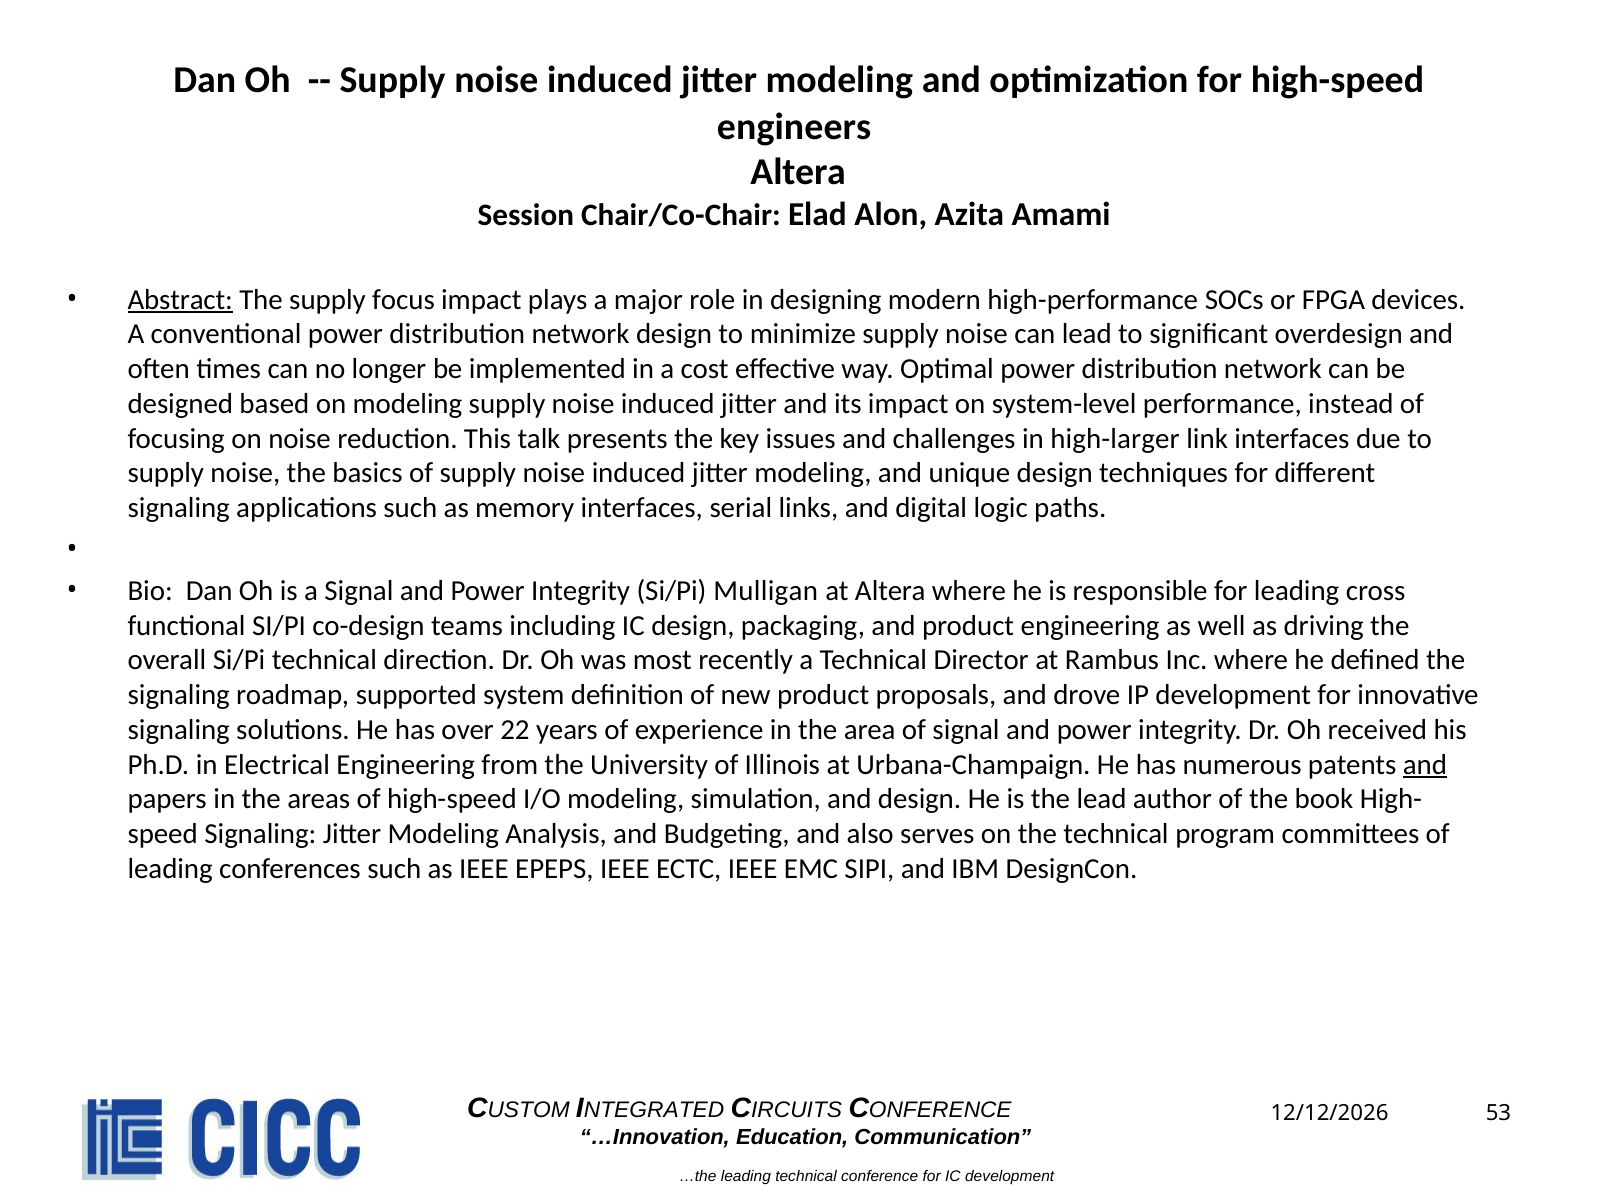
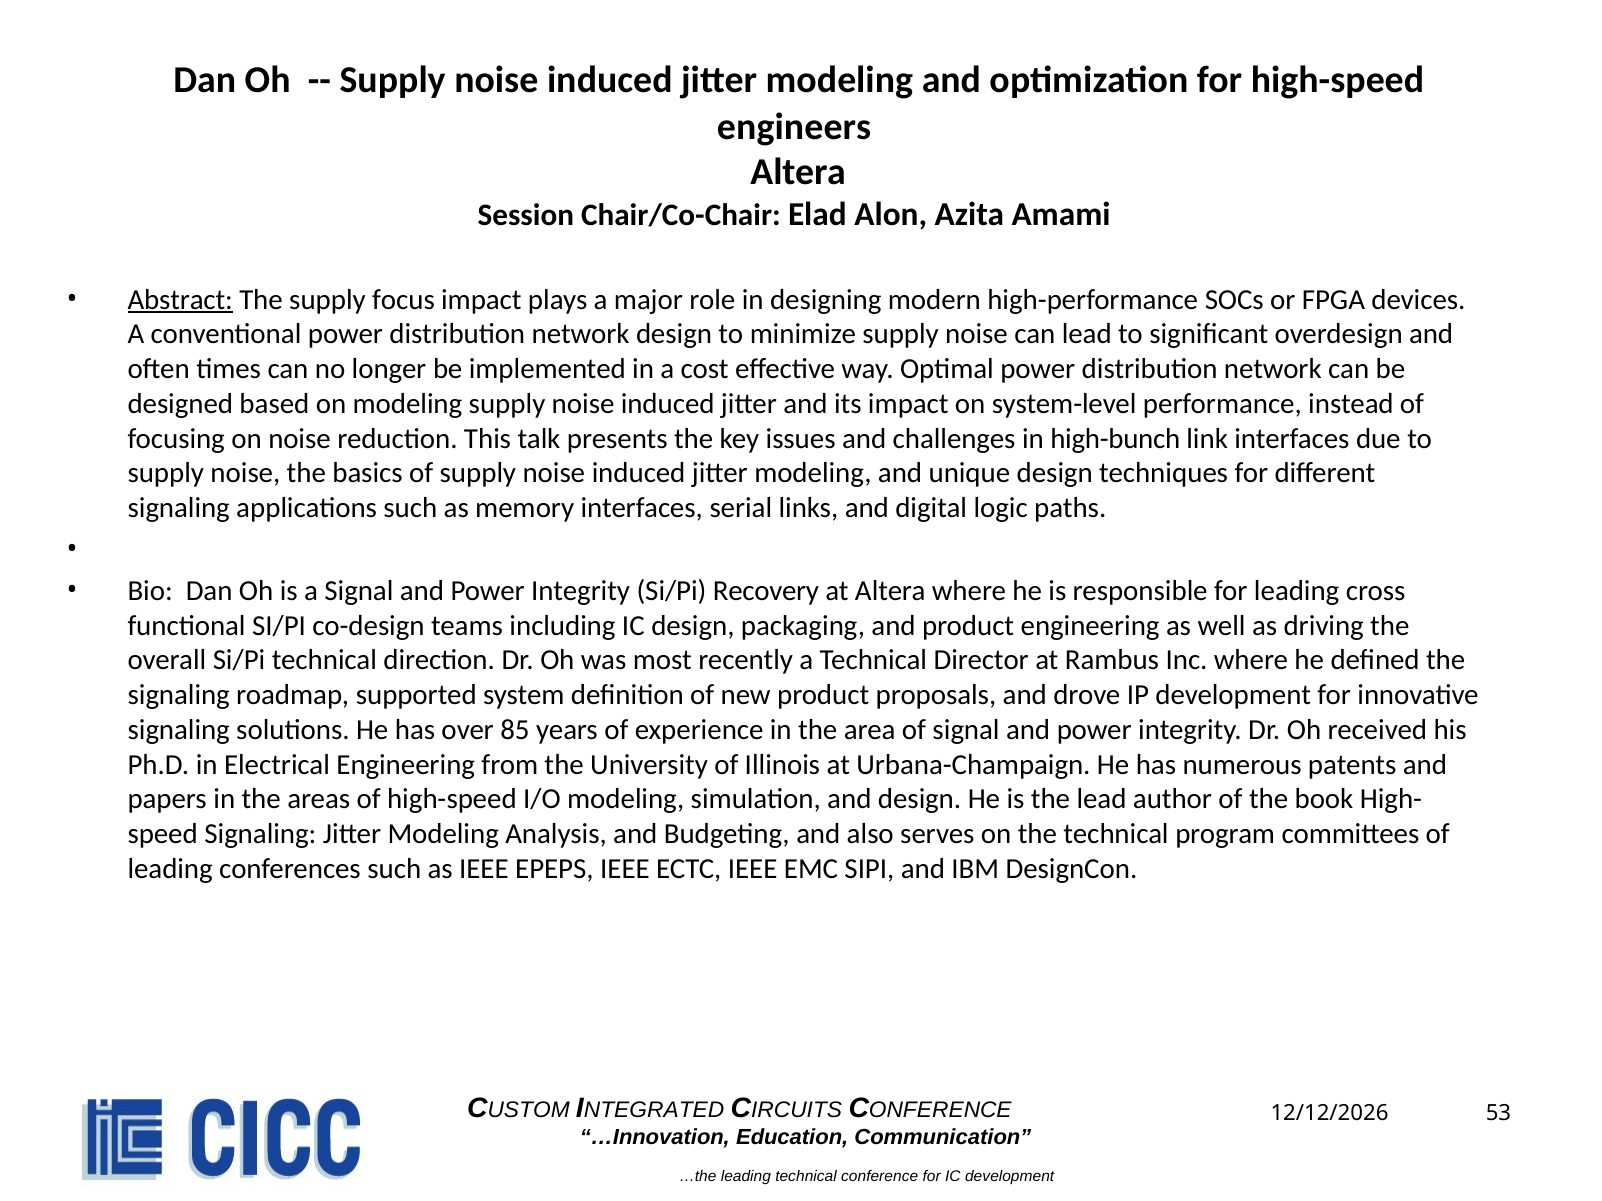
high-larger: high-larger -> high-bunch (1115, 439)
Mulligan: Mulligan -> Recovery (766, 591)
22: 22 -> 85 (515, 730)
and underline: present -> none (1425, 765)
